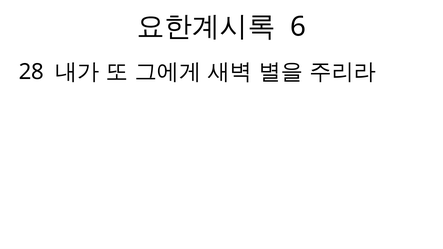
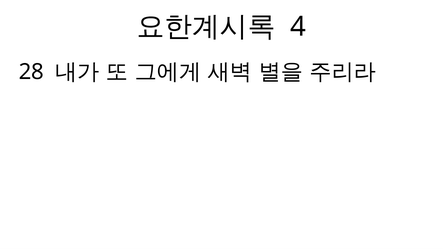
6: 6 -> 4 (298, 27)
